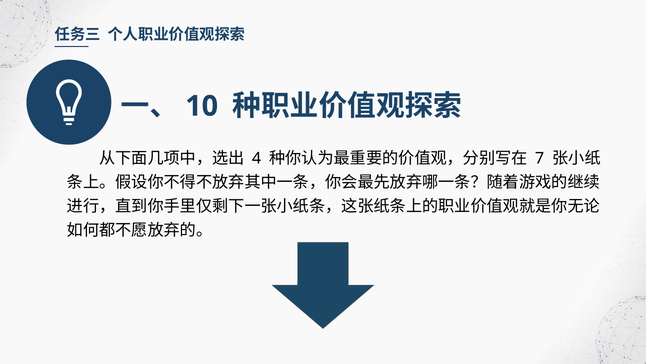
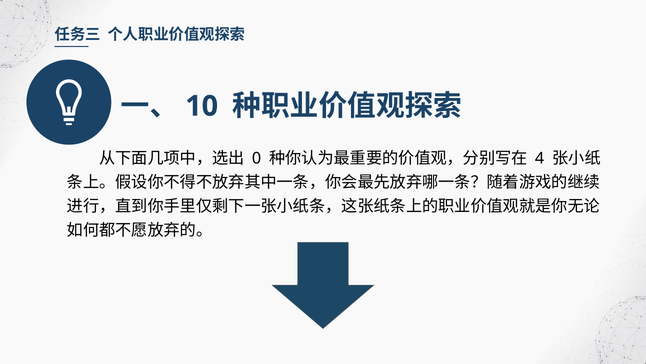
4: 4 -> 0 (257, 158)
7: 7 -> 4 (540, 158)
